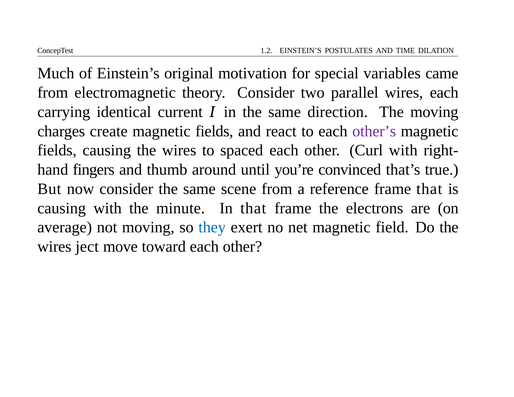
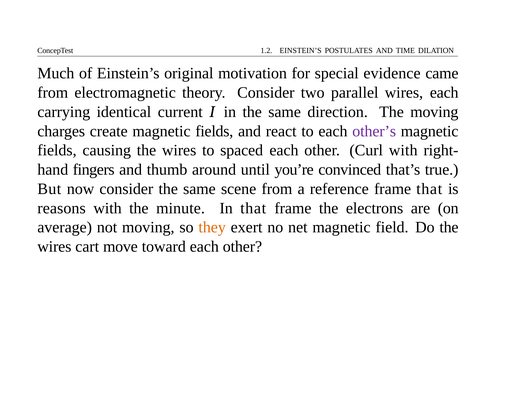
variables: variables -> evidence (392, 73)
causing: causing -> reasons (62, 208)
they colour: blue -> orange (212, 227)
ject: ject -> cart (87, 247)
